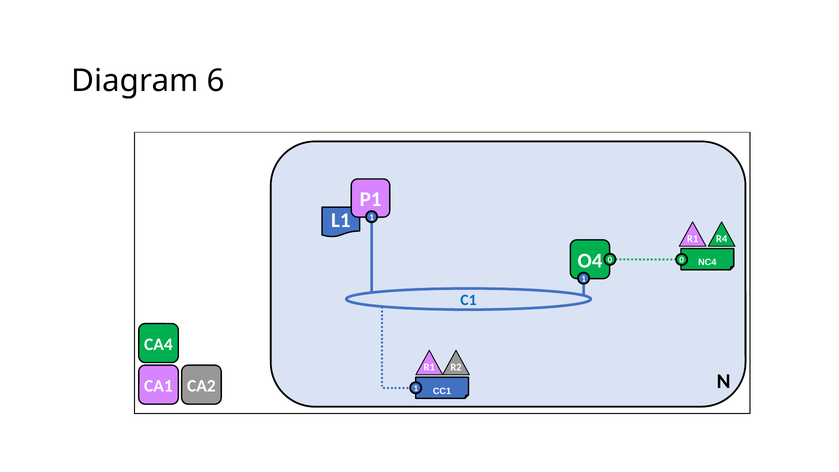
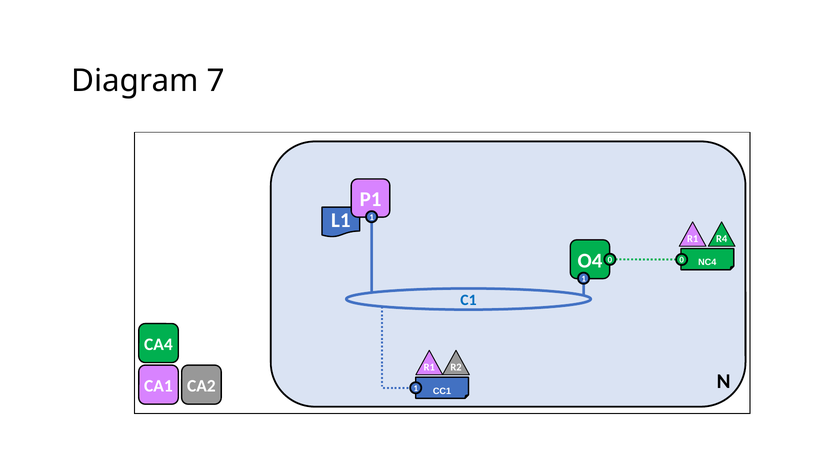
6: 6 -> 7 (216, 81)
